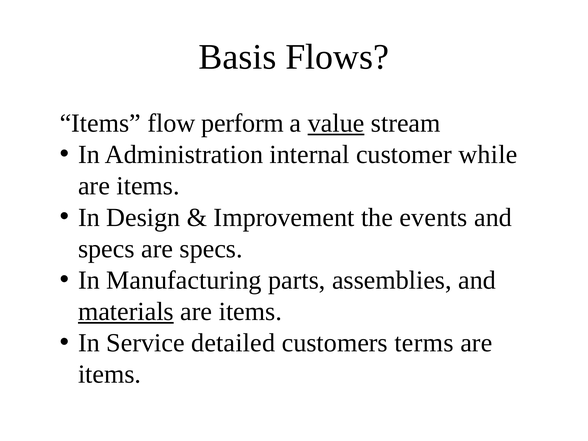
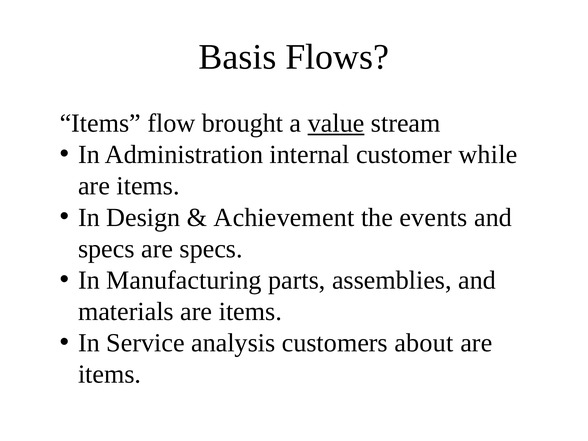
perform: perform -> brought (242, 123)
Improvement: Improvement -> Achievement (284, 217)
materials underline: present -> none (126, 312)
detailed: detailed -> analysis (233, 343)
terms: terms -> about (424, 343)
